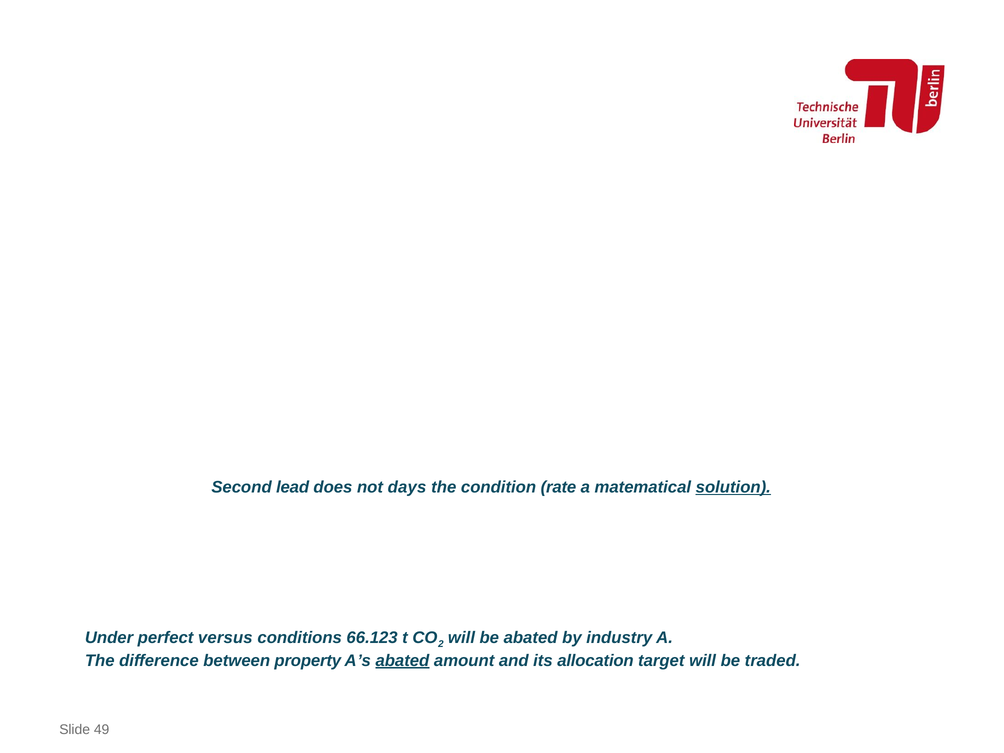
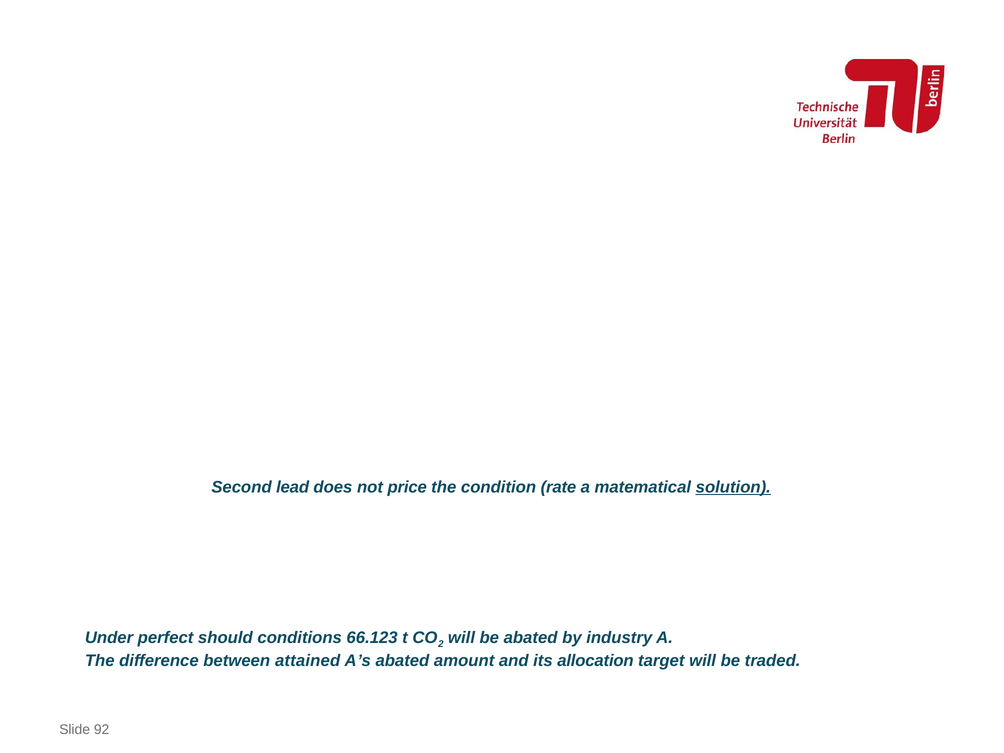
days: days -> price (407, 487)
versus: versus -> should (225, 638)
property: property -> attained (308, 661)
abated underline: present -> none (402, 661)
49: 49 -> 92 (102, 729)
